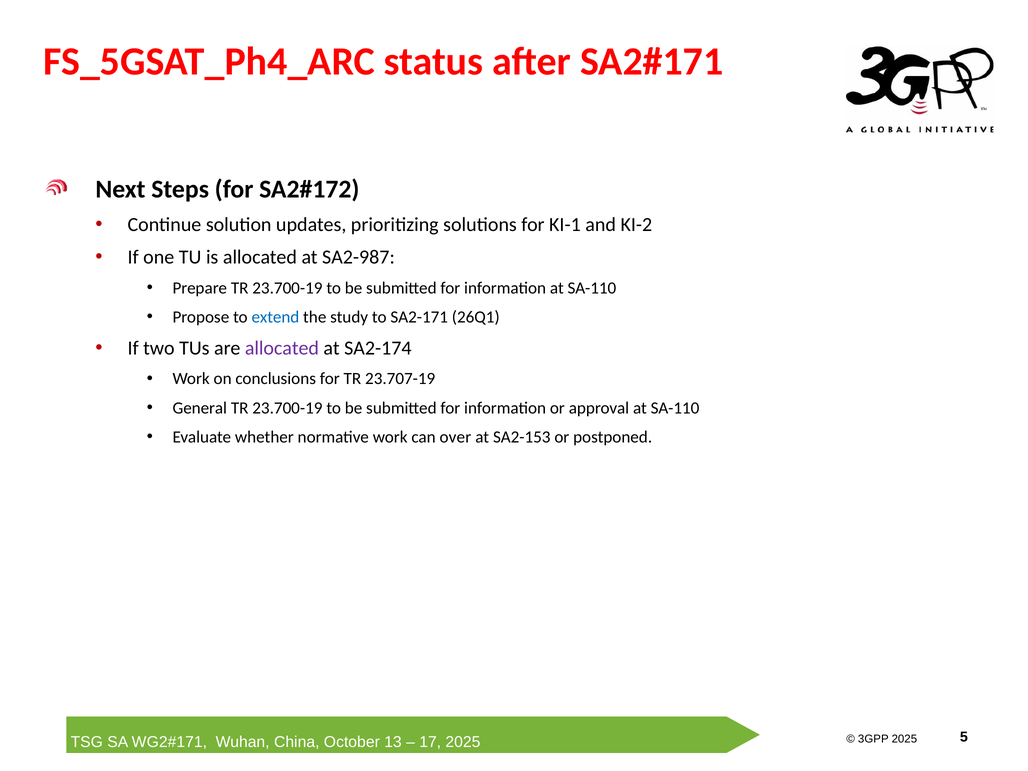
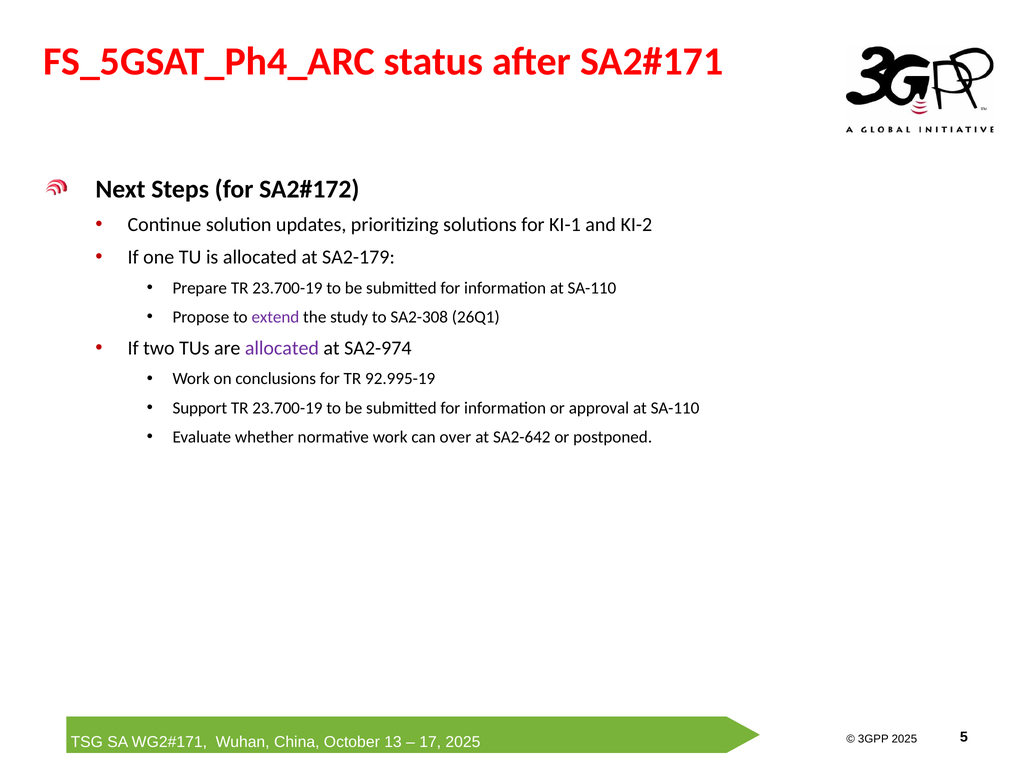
SA2-987: SA2-987 -> SA2-179 (358, 257)
extend colour: blue -> purple (275, 317)
SA2-171: SA2-171 -> SA2-308 (419, 317)
SA2-174: SA2-174 -> SA2-974 (378, 348)
23.707-19: 23.707-19 -> 92.995-19 (400, 379)
General: General -> Support (200, 408)
SA2-153: SA2-153 -> SA2-642 (522, 437)
